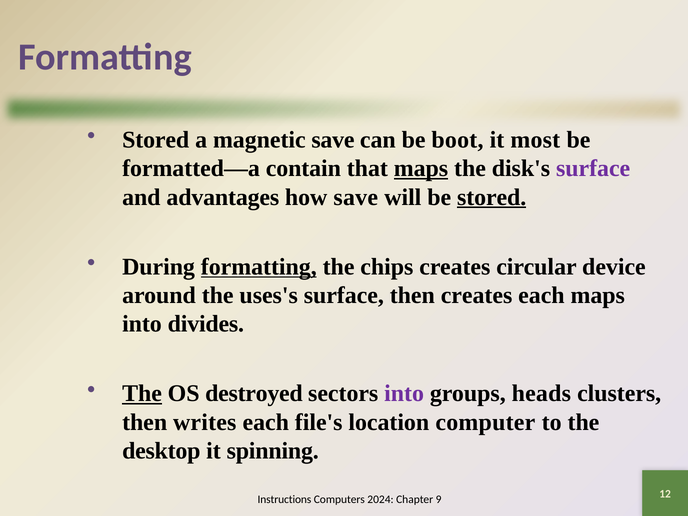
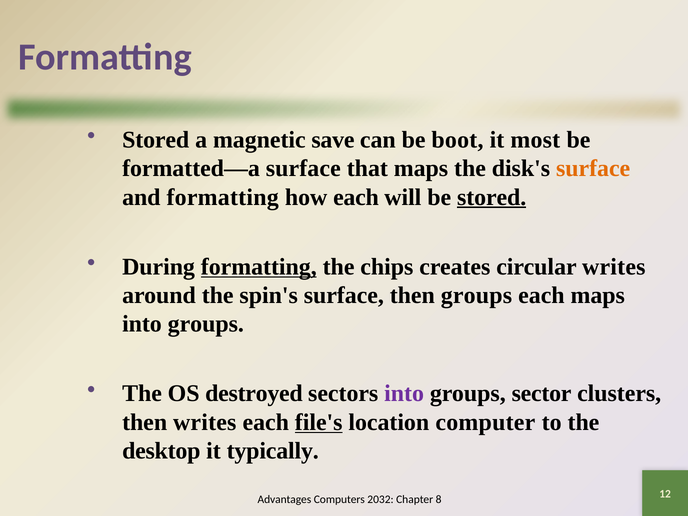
formatted—a contain: contain -> surface (303, 169)
maps underline: present -> none (421, 169)
surface colour: purple -> orange (593, 169)
and advantages: advantages -> formatting (223, 197)
how save: save -> each (356, 197)
circular device: device -> writes (614, 267)
uses's: uses's -> spin's (269, 295)
then creates: creates -> groups (476, 295)
divides: divides -> groups (206, 324)
The underline: present -> none (142, 394)
heads: heads -> sector (542, 394)
file's underline: none -> present (319, 422)
spinning: spinning -> typically (273, 451)
Instructions: Instructions -> Advantages (284, 499)
2024: 2024 -> 2032 (380, 499)
9: 9 -> 8 (439, 499)
